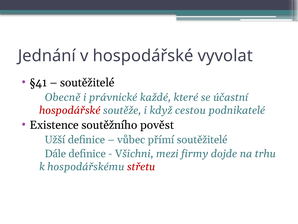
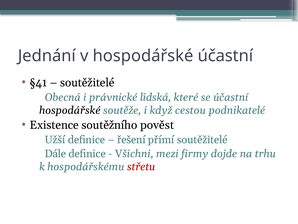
hospodářské vyvolat: vyvolat -> účastní (225, 56)
Obecně: Obecně -> Obecná (63, 97)
každé: každé -> lidská (156, 97)
hospodářské colour: red -> black (70, 110)
vůbec: vůbec -> řešení (131, 139)
